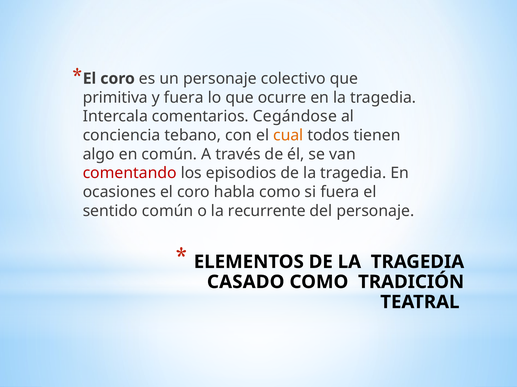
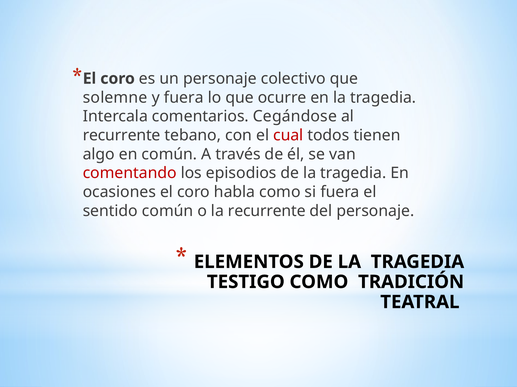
primitiva: primitiva -> solemne (115, 98)
conciencia: conciencia -> recurrente (122, 136)
cual colour: orange -> red (288, 136)
CASADO: CASADO -> TESTIGO (246, 282)
